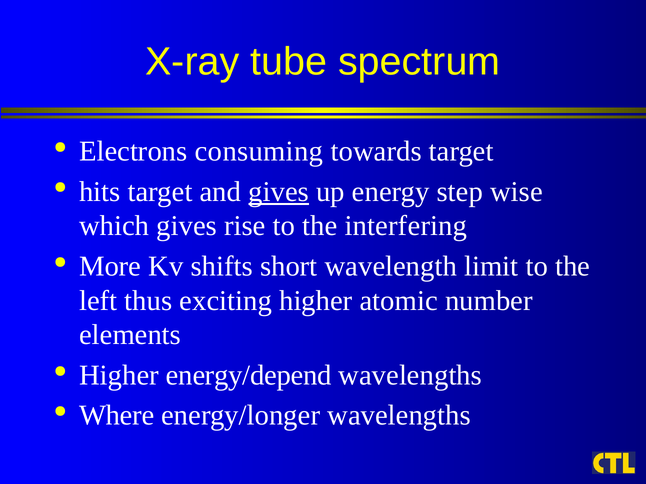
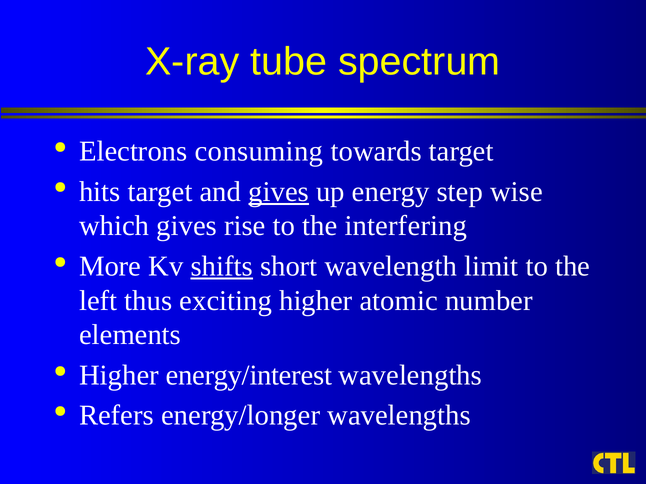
shifts underline: none -> present (222, 266)
energy/depend: energy/depend -> energy/interest (249, 376)
Where: Where -> Refers (117, 416)
